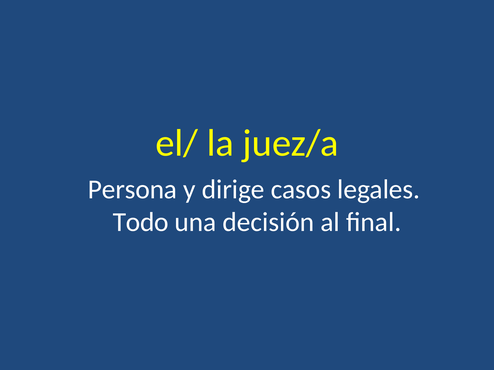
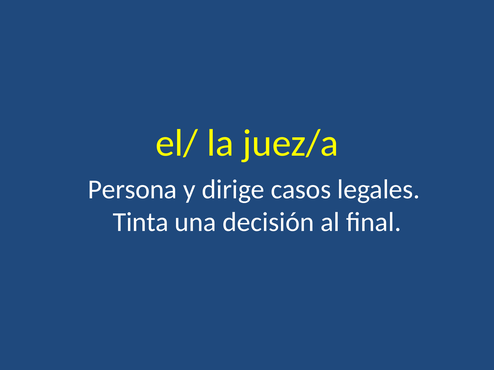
Todo: Todo -> Tinta (141, 223)
